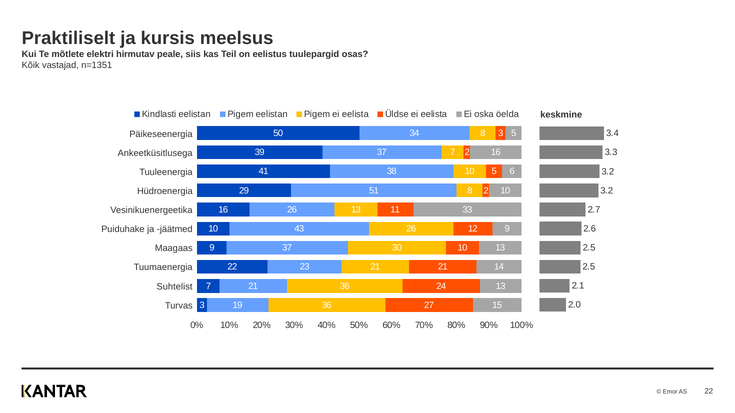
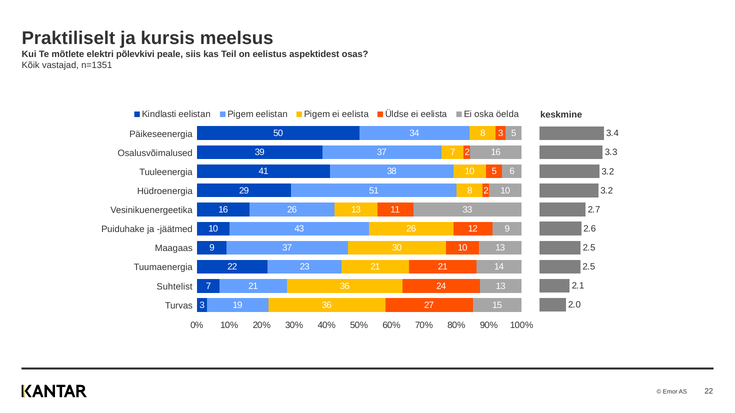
hirmutav: hirmutav -> põlevkivi (135, 54)
tuulepargid: tuulepargid -> aspektidest (314, 54)
Ankeetküsitlusega: Ankeetküsitlusega -> Osalusvõimalused (155, 153)
